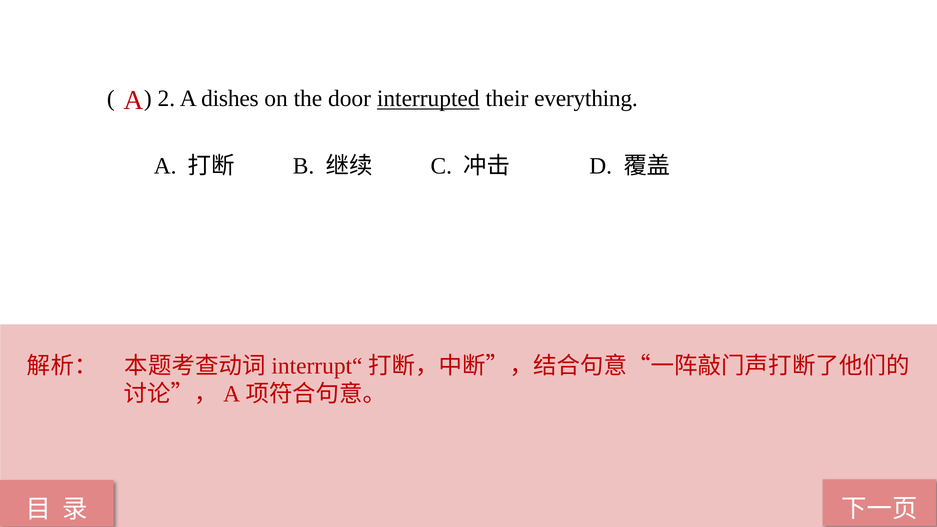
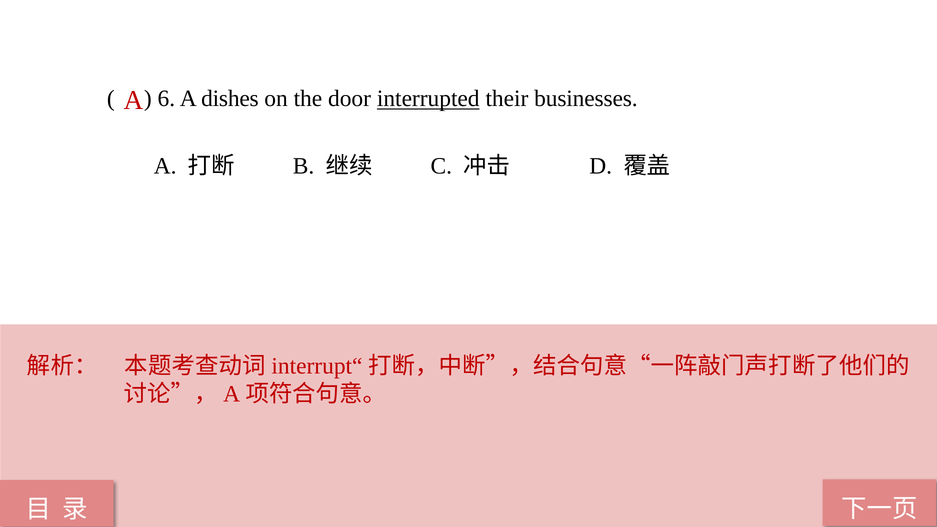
2: 2 -> 6 (166, 99)
everything: everything -> businesses (586, 99)
